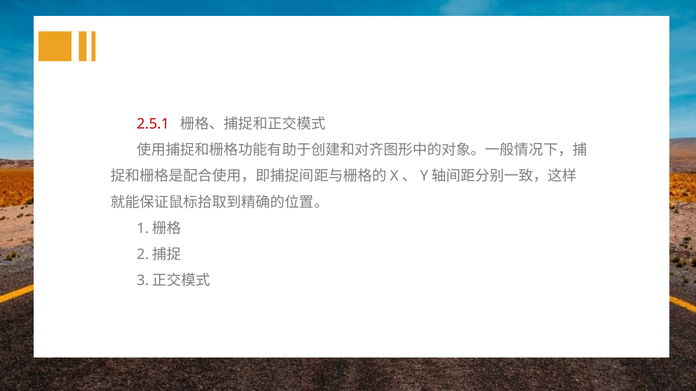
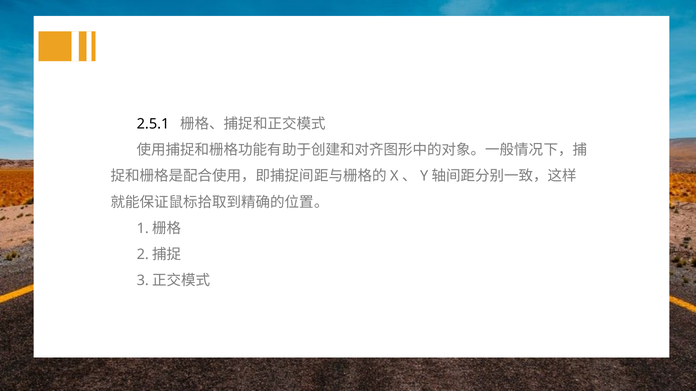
2.5.1 colour: red -> black (153, 124)
